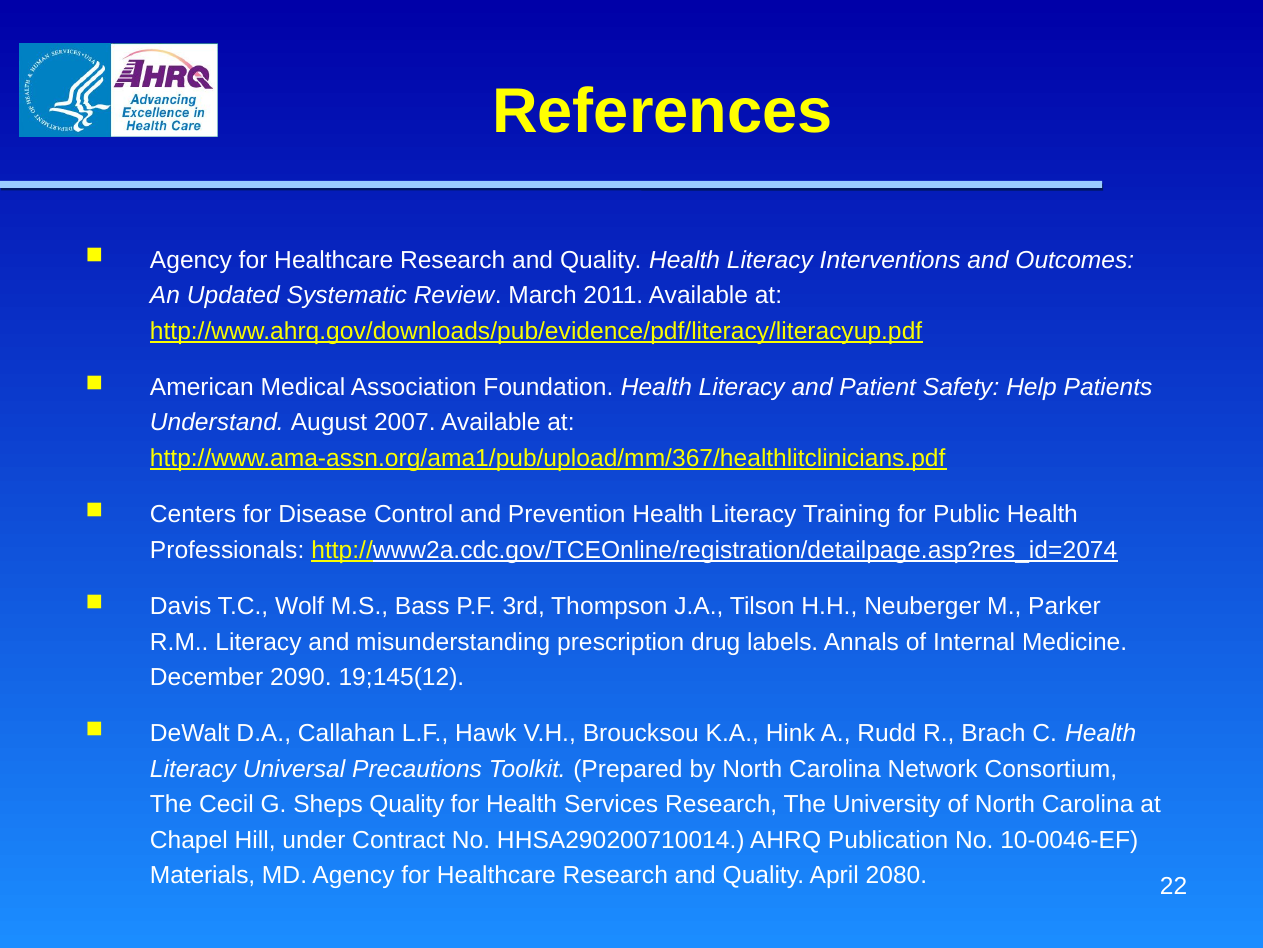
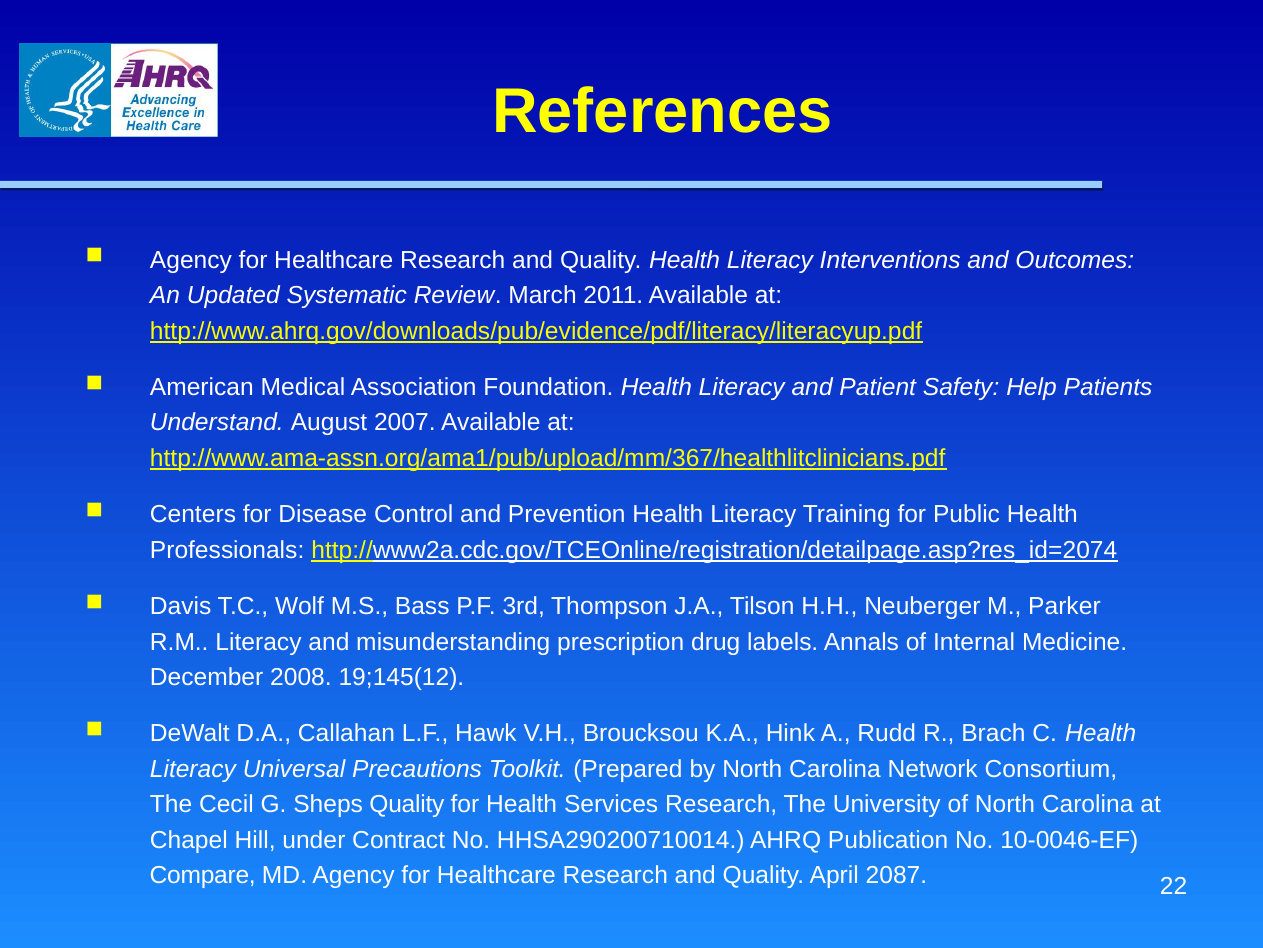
2090: 2090 -> 2008 (301, 677)
Materials: Materials -> Compare (203, 875)
2080: 2080 -> 2087 (896, 875)
